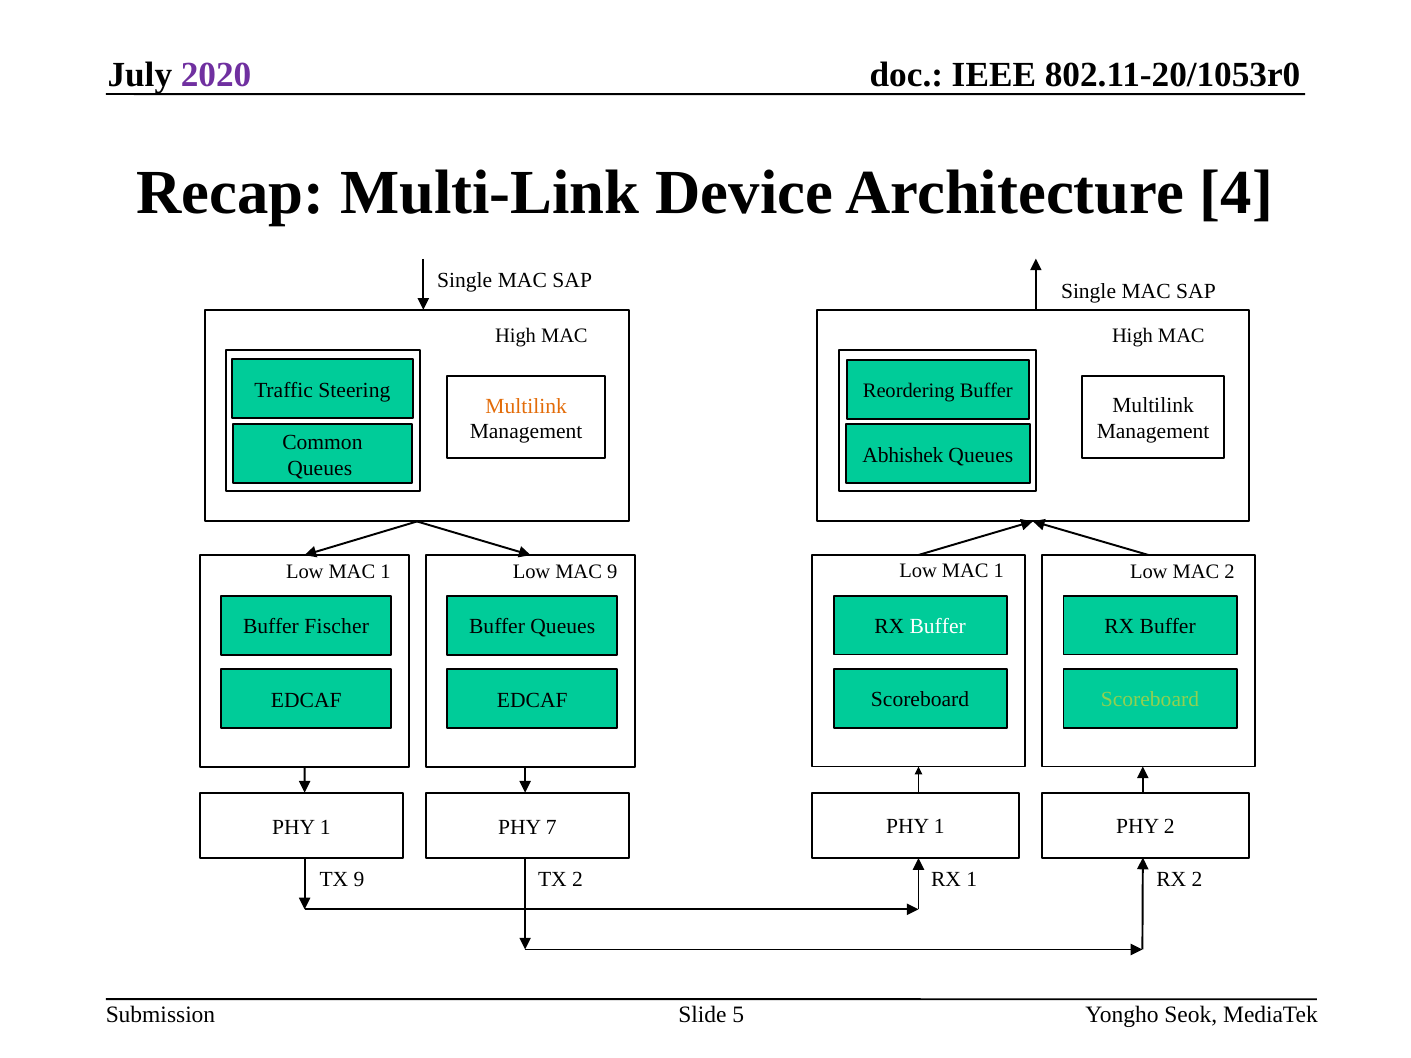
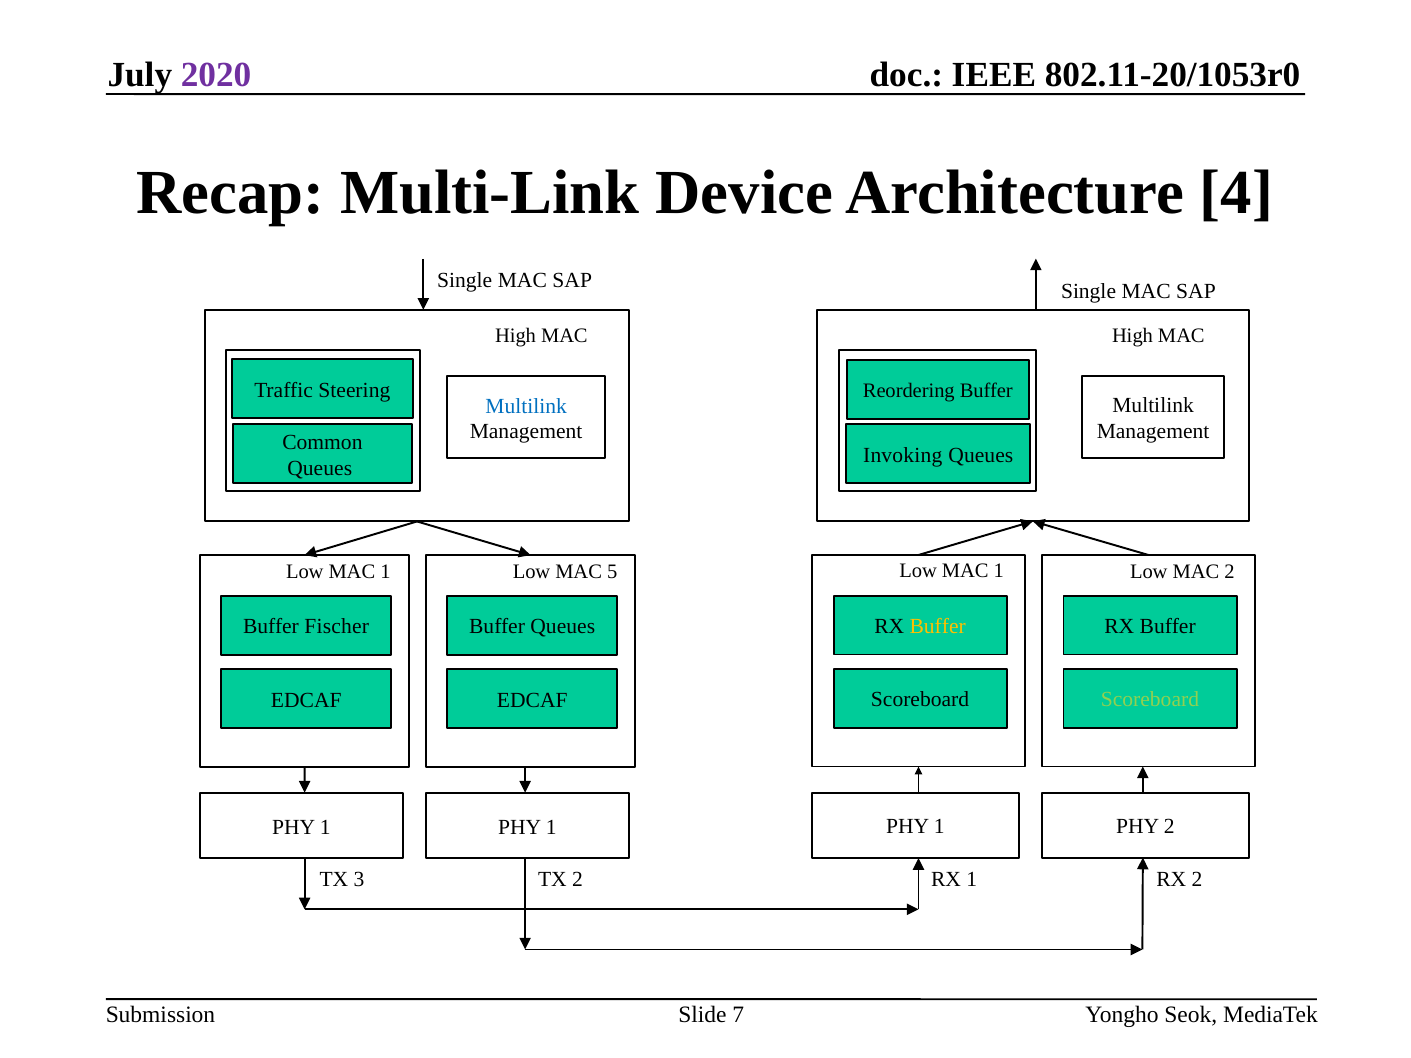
Multilink colour: orange -> blue (526, 406)
Abhishek: Abhishek -> Invoking (903, 455)
MAC 9: 9 -> 5 (612, 572)
Buffer colour: white -> yellow (938, 627)
7: 7 -> 1 (551, 827)
TX 9: 9 -> 3 (359, 880)
5: 5 -> 7 (738, 1015)
